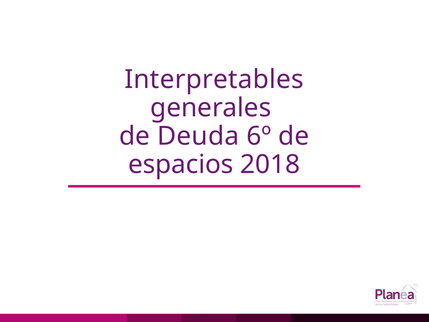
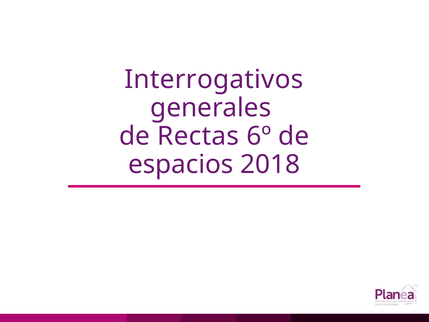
Interpretables: Interpretables -> Interrogativos (214, 79)
Deuda: Deuda -> Rectas (198, 136)
